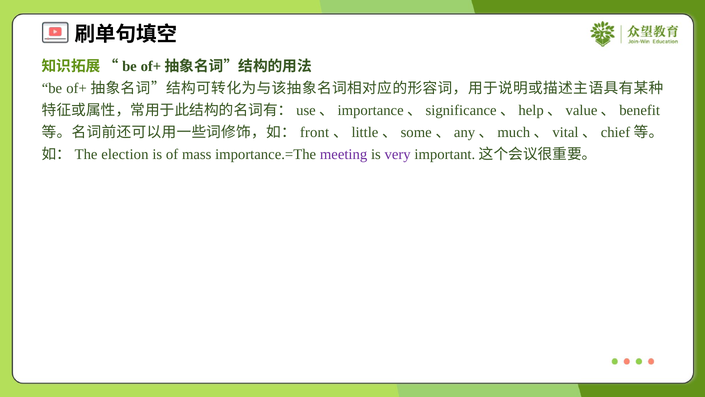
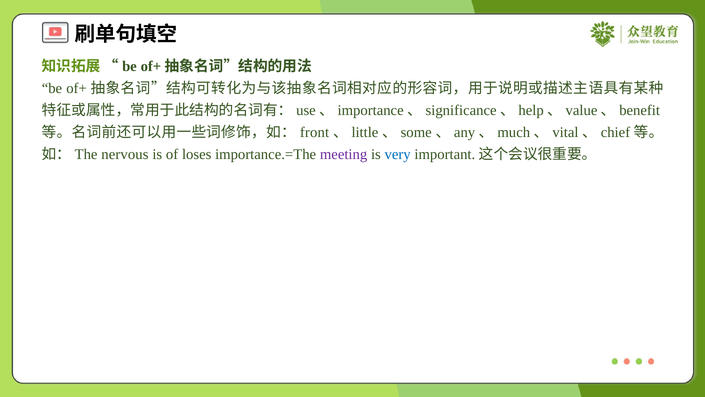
election: election -> nervous (125, 154)
mass: mass -> loses (197, 154)
very colour: purple -> blue (398, 154)
